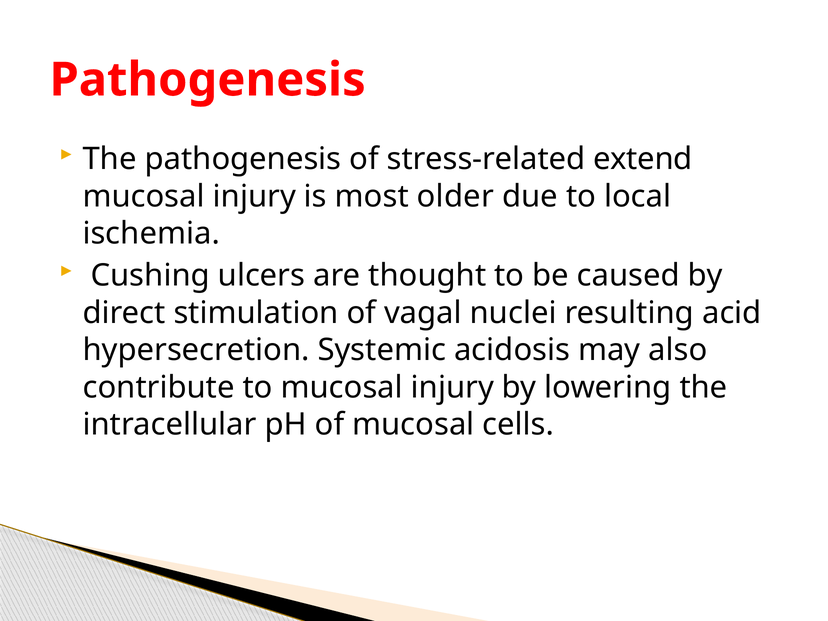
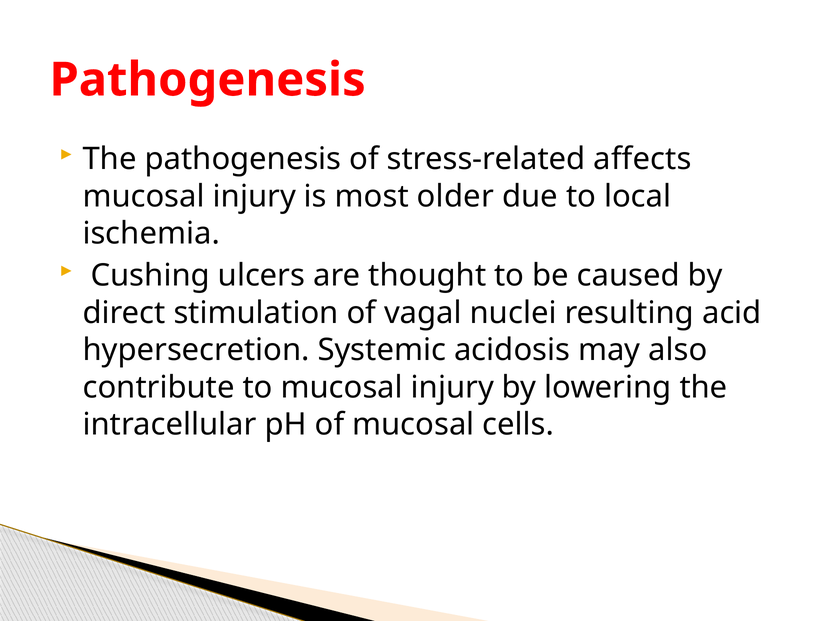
extend: extend -> affects (643, 159)
